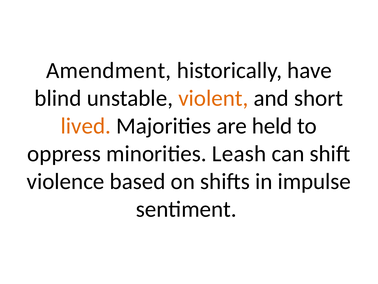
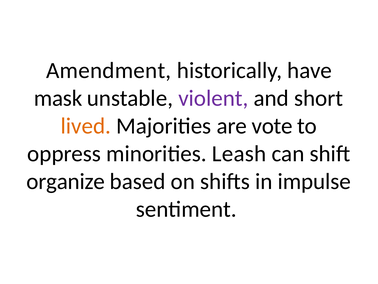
blind: blind -> mask (58, 98)
violent colour: orange -> purple (213, 98)
held: held -> vote (272, 126)
violence: violence -> organize (66, 181)
